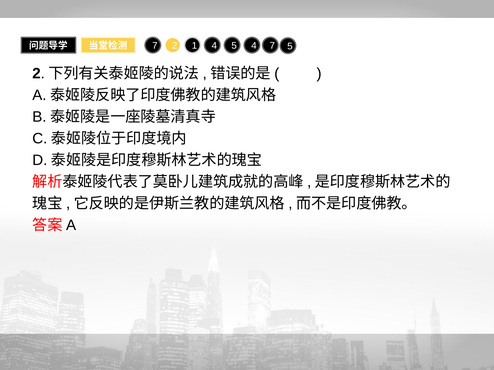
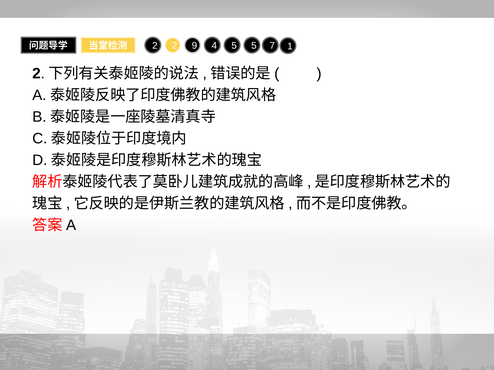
7 5: 5 -> 1 (290, 46)
7: 7 -> 2 (155, 46)
1: 1 -> 9 (194, 46)
5 4: 4 -> 5 (254, 46)
